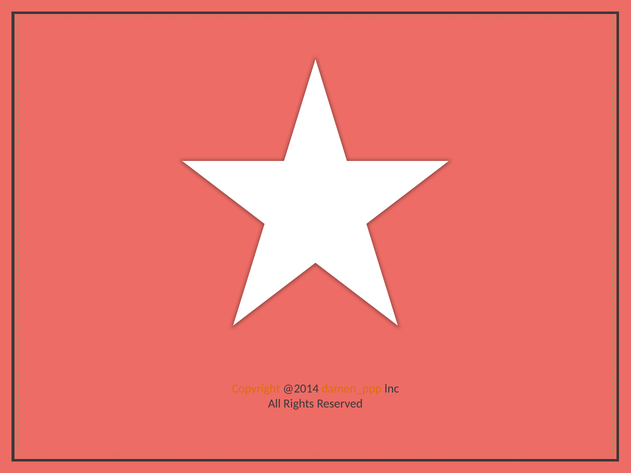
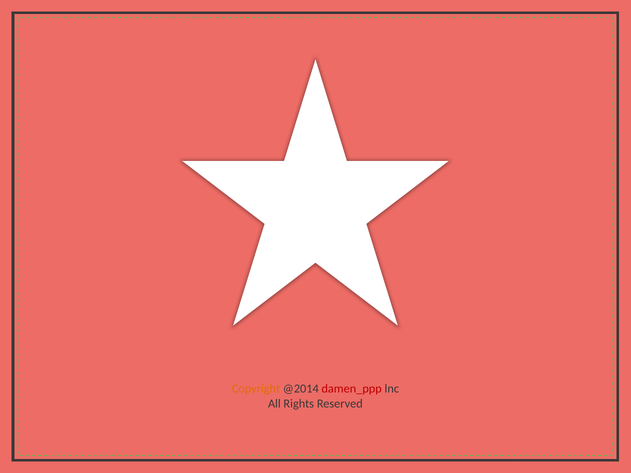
damen_ppp colour: orange -> red (352, 389)
